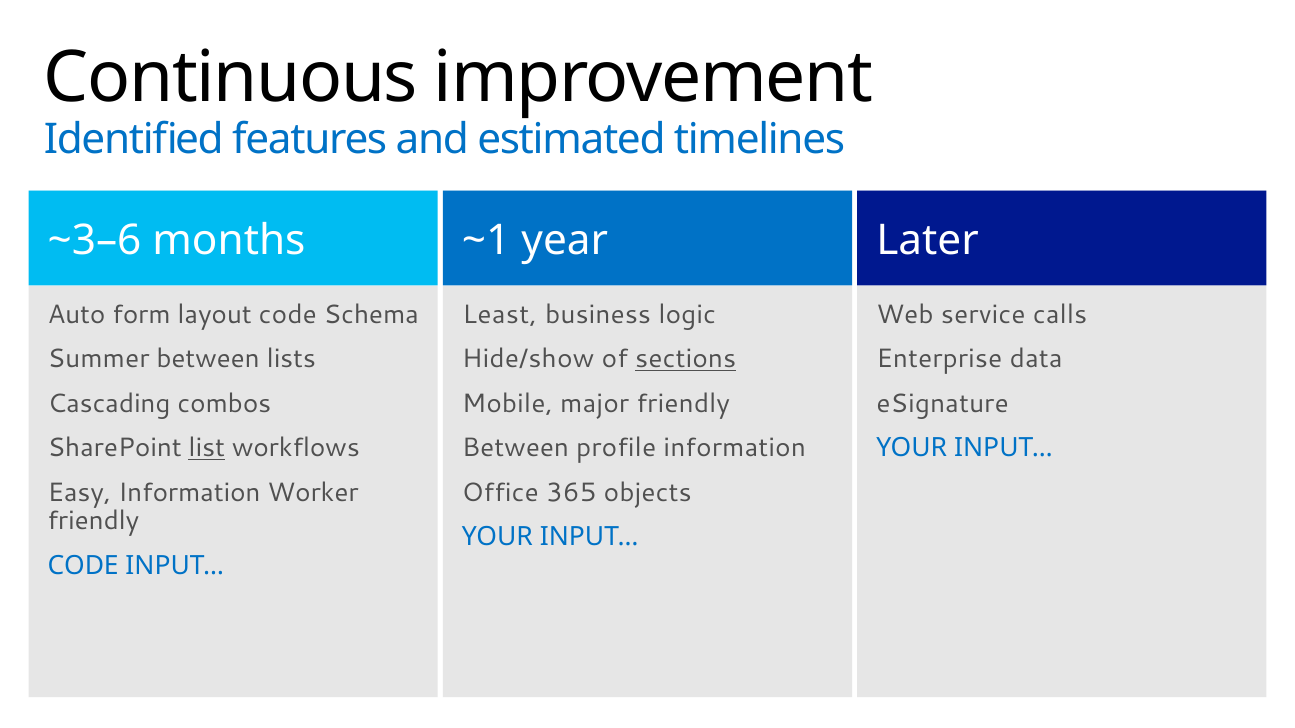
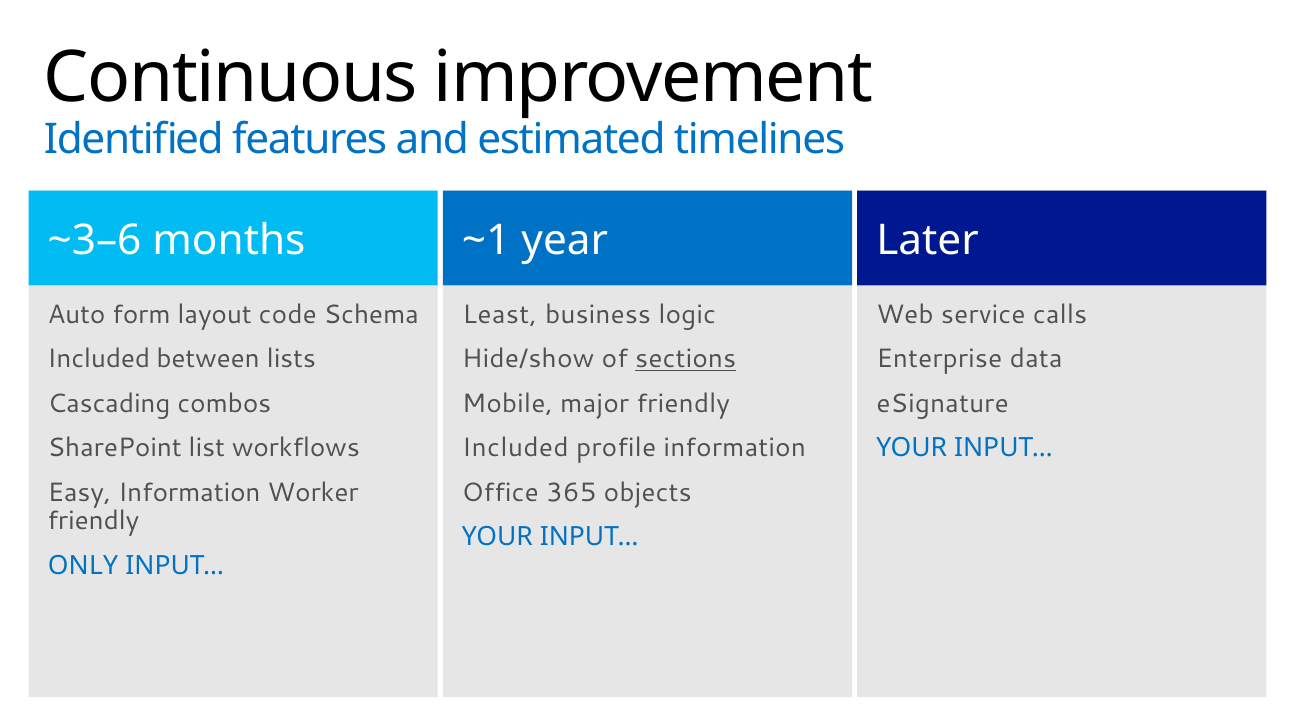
Summer: Summer -> Included (99, 359)
list underline: present -> none (207, 448)
Between: Between -> Included (515, 448)
CODE: CODE -> ONLY (83, 566)
